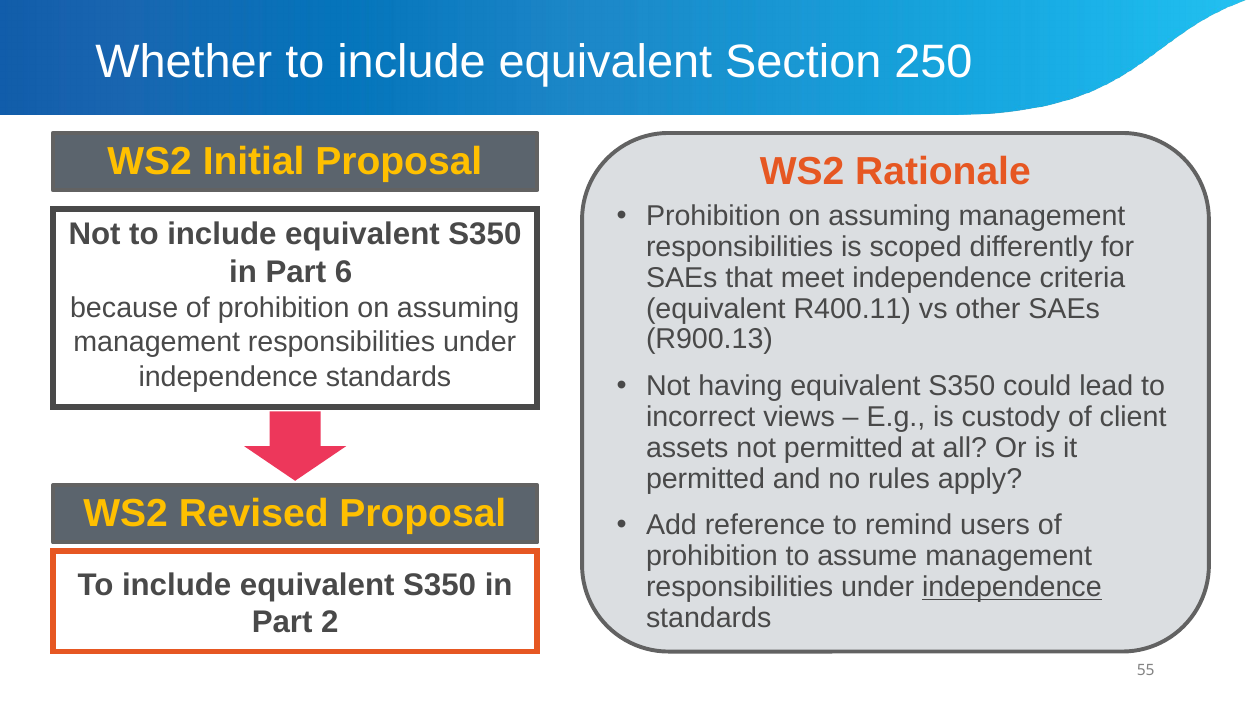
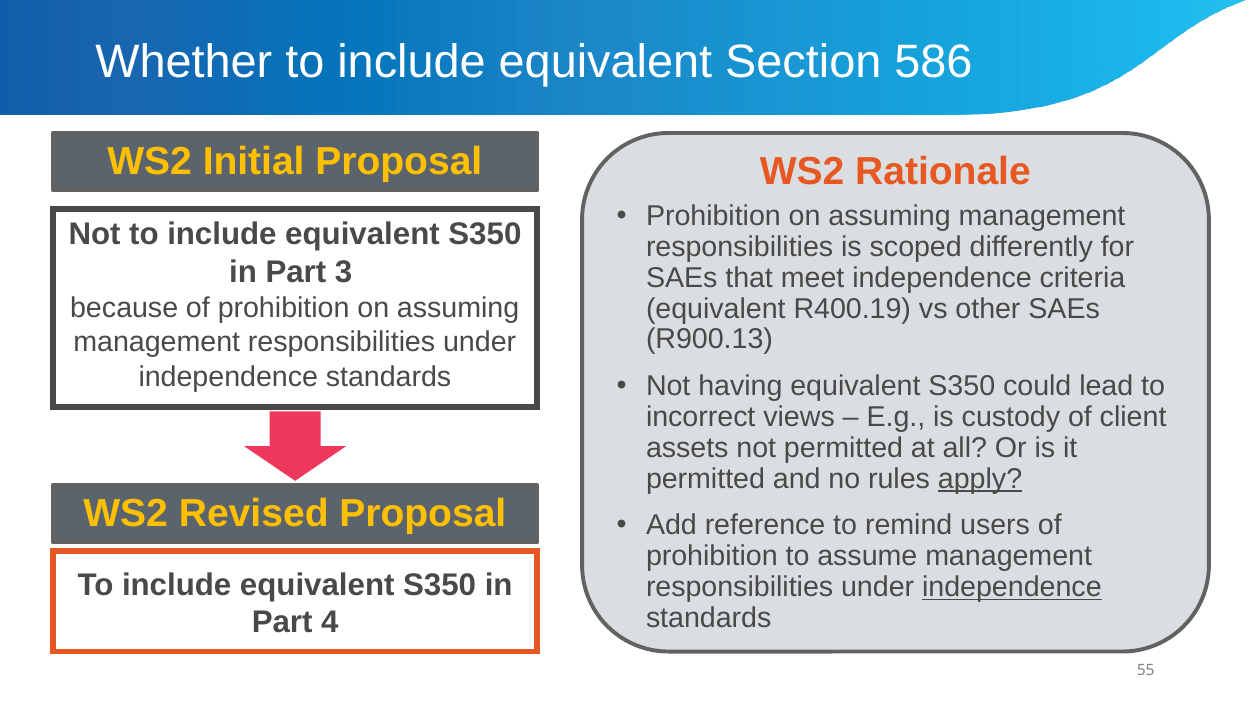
250: 250 -> 586 (933, 62)
6: 6 -> 3 (344, 272)
R400.11: R400.11 -> R400.19 (852, 309)
apply underline: none -> present (980, 479)
2: 2 -> 4 (330, 622)
